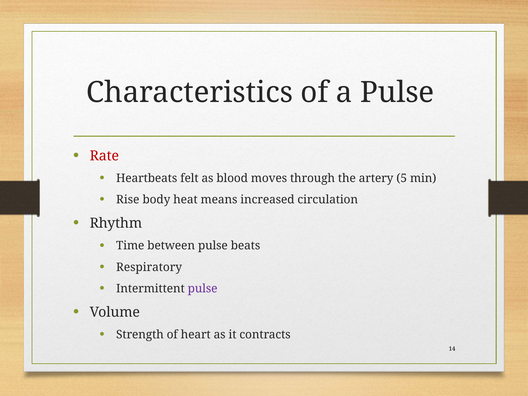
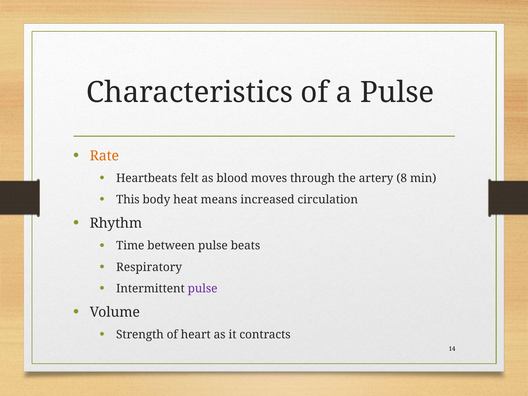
Rate colour: red -> orange (104, 156)
5: 5 -> 8 (402, 178)
Rise: Rise -> This (128, 200)
